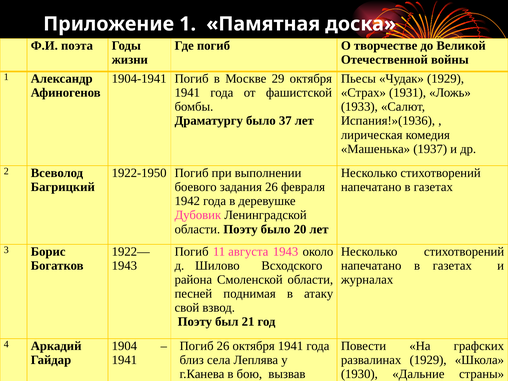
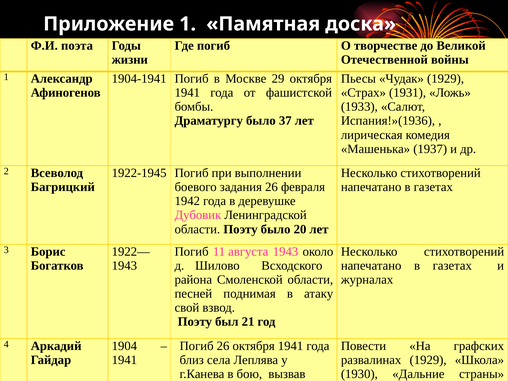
1922-1950: 1922-1950 -> 1922-1945 (139, 173)
